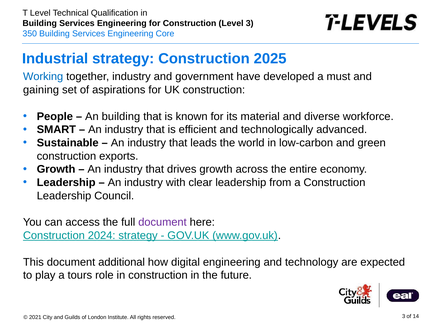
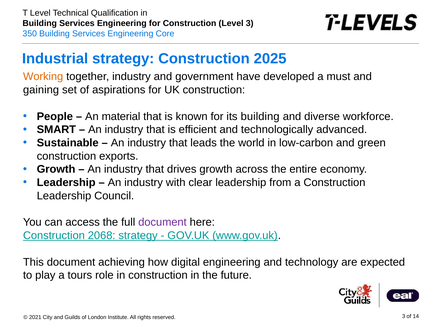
Working colour: blue -> orange (43, 77)
An building: building -> material (121, 116)
its material: material -> building (260, 116)
2024: 2024 -> 2068 (102, 235)
additional: additional -> achieving (122, 262)
